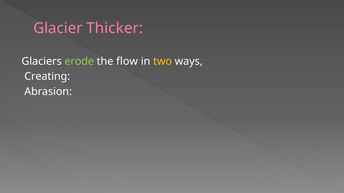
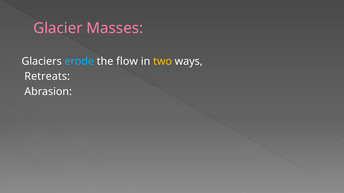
Thicker: Thicker -> Masses (115, 28)
erode colour: light green -> light blue (79, 62)
Creating: Creating -> Retreats (47, 77)
